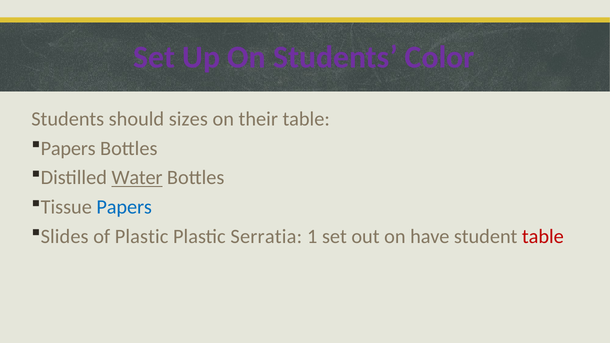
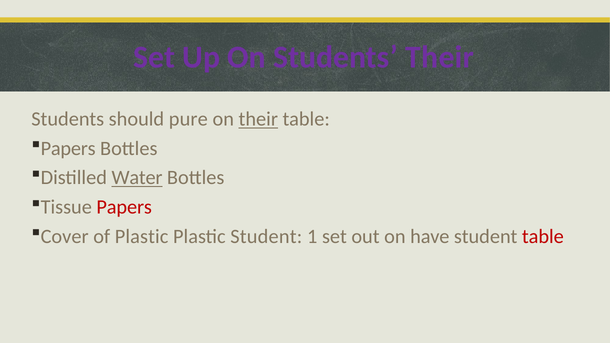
Students Color: Color -> Their (440, 58)
sizes: sizes -> pure (188, 119)
their underline: none -> present (258, 119)
Papers colour: blue -> red (124, 207)
Slides: Slides -> Cover (65, 236)
Plastic Serratia: Serratia -> Student (266, 236)
